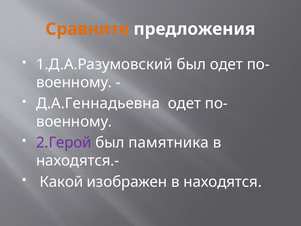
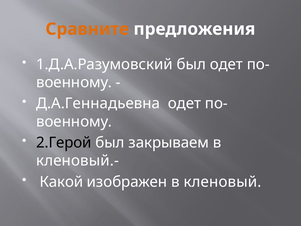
2.Герой colour: purple -> black (64, 142)
памятника: памятника -> закрываем (169, 142)
находятся.-: находятся.- -> кленовый.- (78, 161)
находятся: находятся -> кленовый (222, 182)
